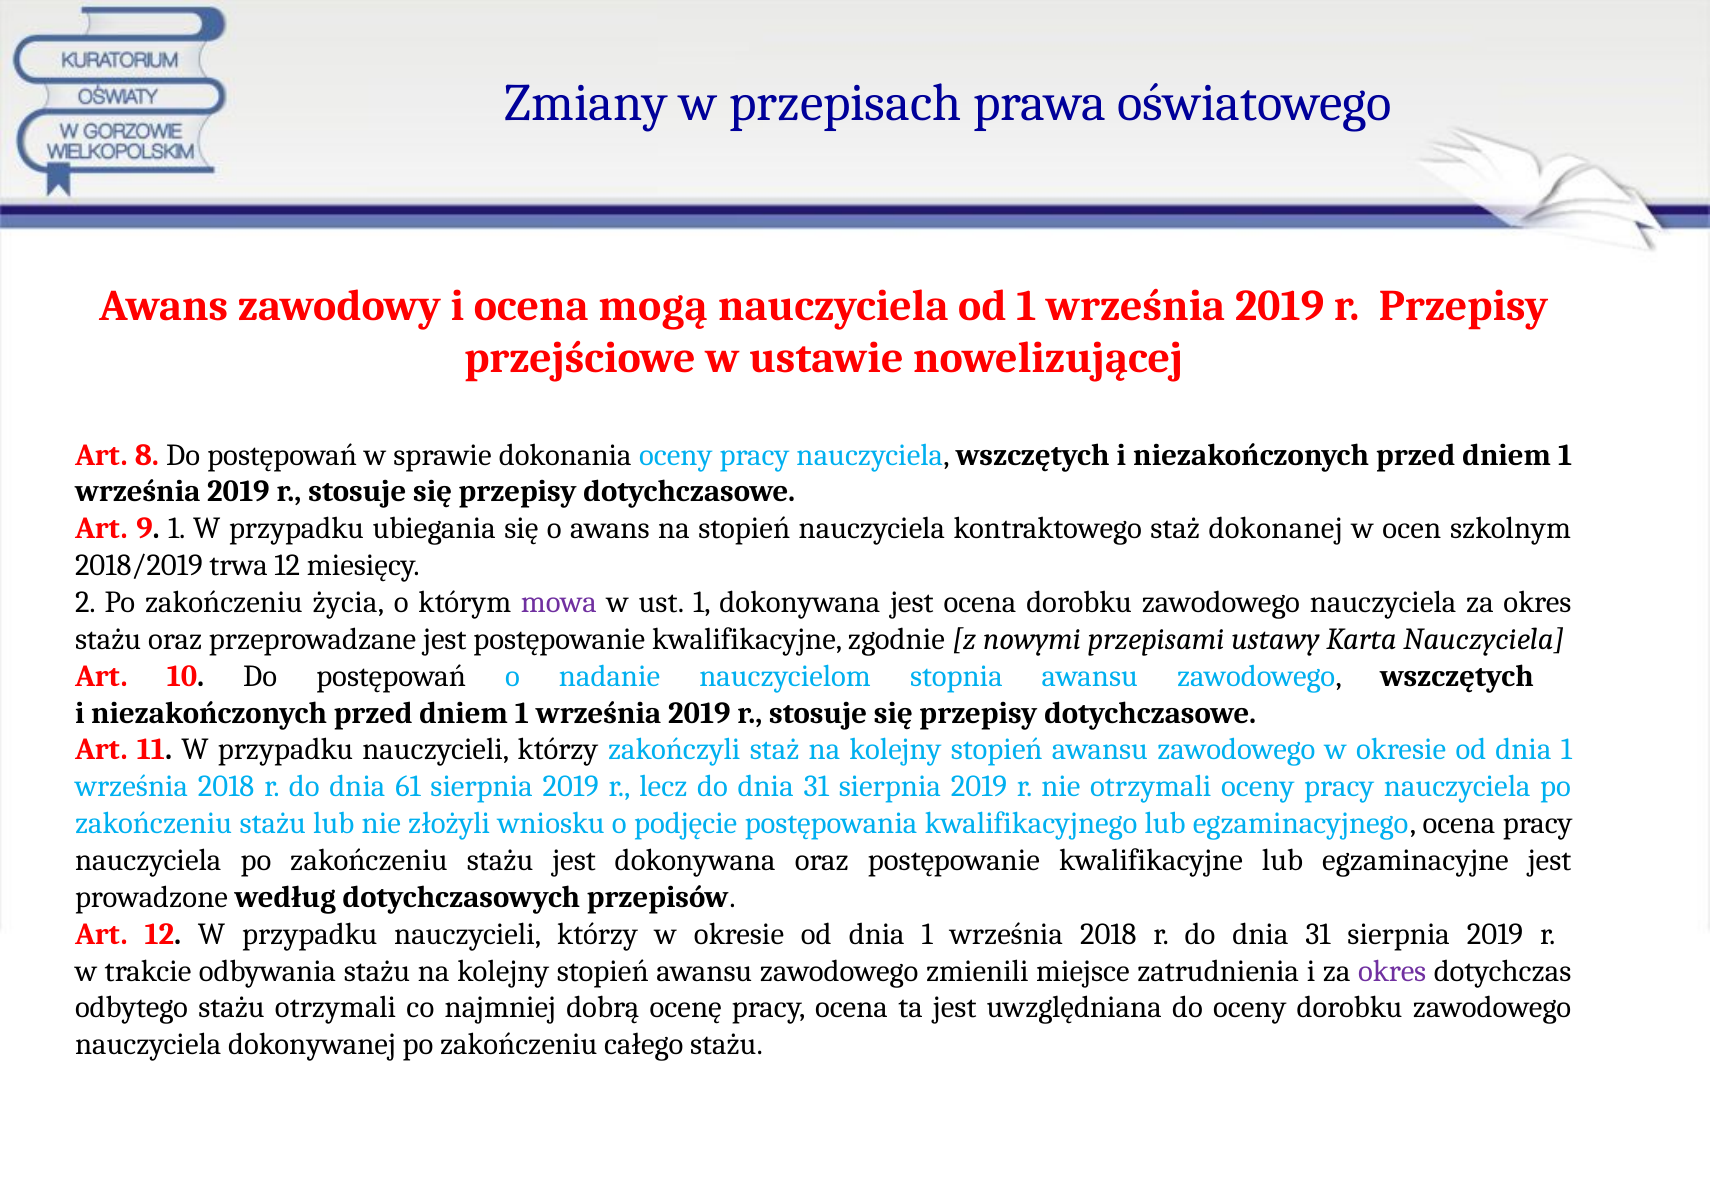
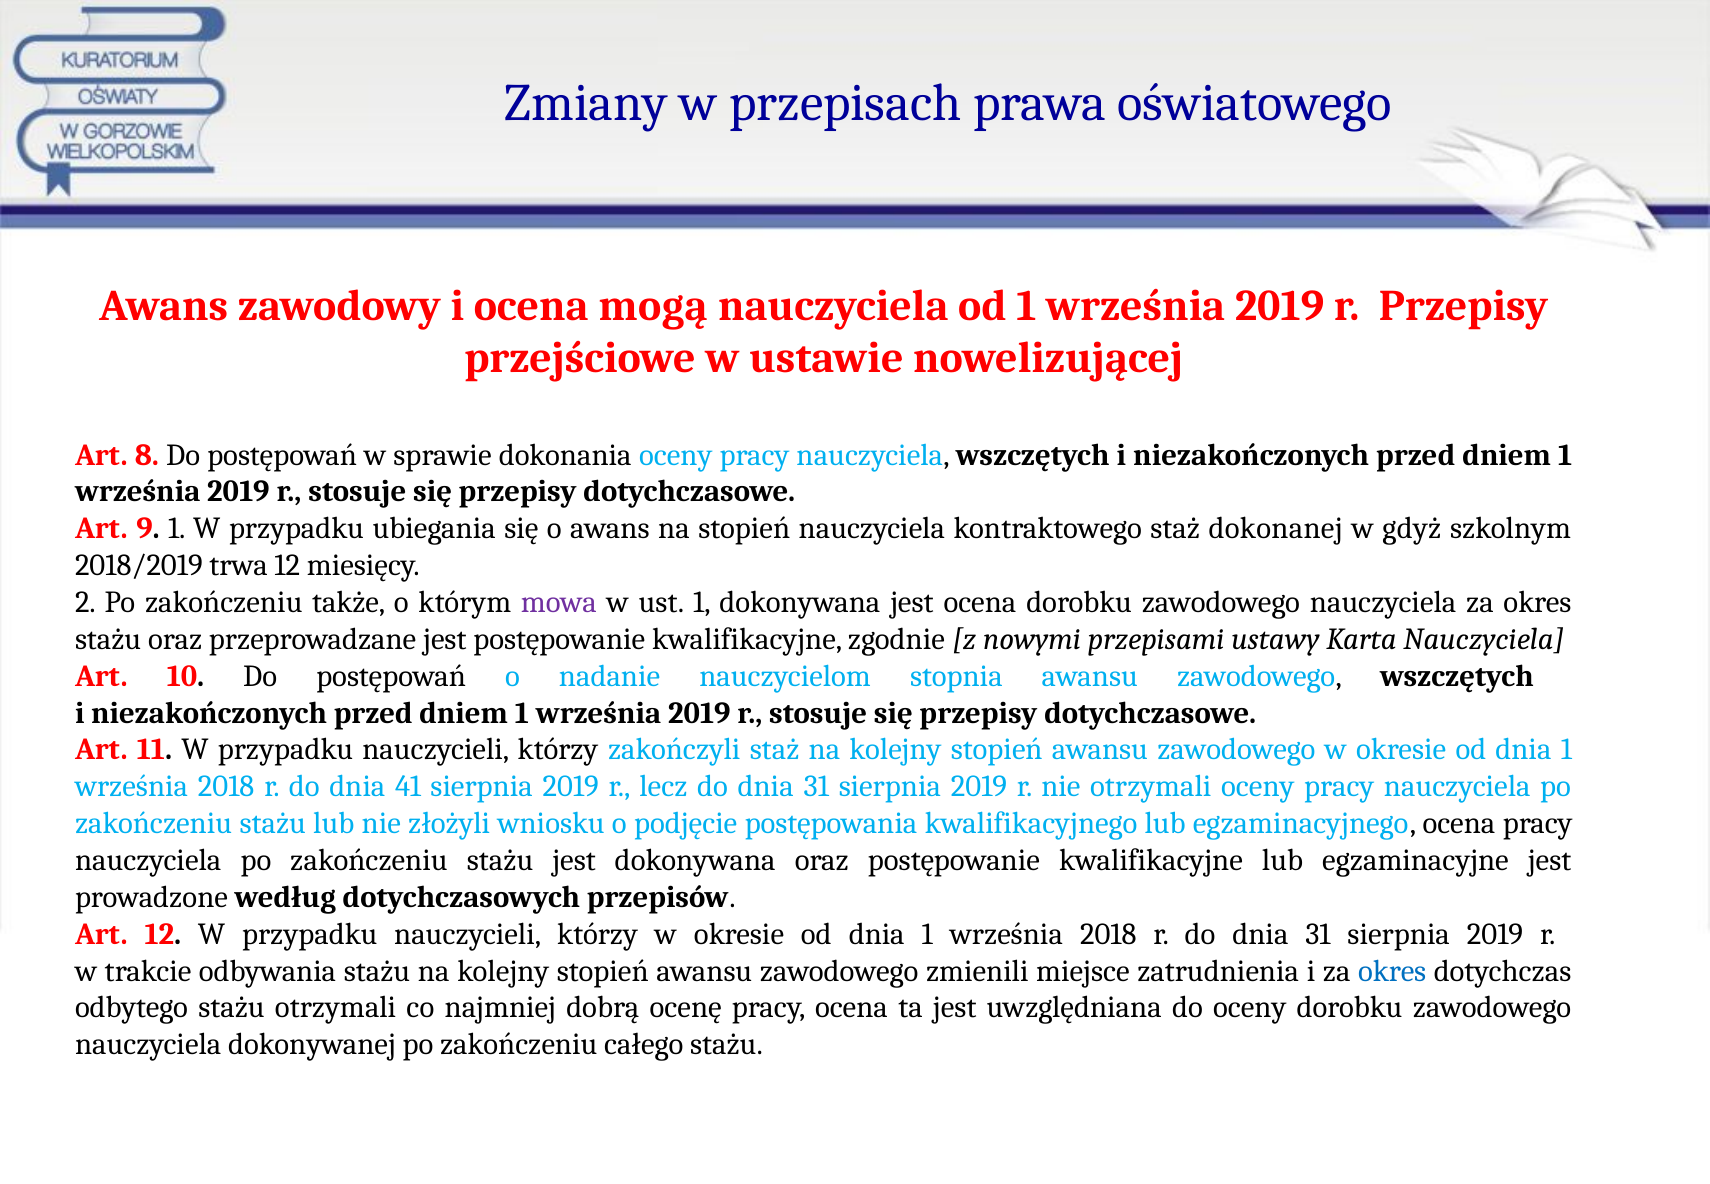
ocen: ocen -> gdyż (1412, 529)
życia: życia -> także (349, 602)
61: 61 -> 41 (408, 787)
okres colour: purple -> blue (1392, 971)
